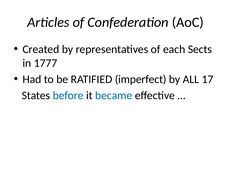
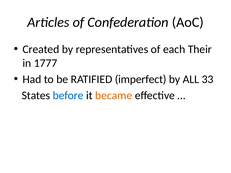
Sects: Sects -> Their (200, 49)
17: 17 -> 33 (208, 79)
became colour: blue -> orange (114, 96)
